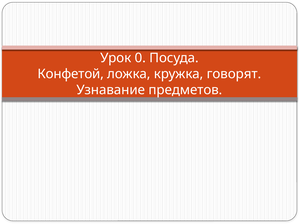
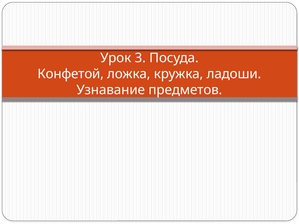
0: 0 -> 3 (140, 58)
говорят: говорят -> ладоши (234, 74)
